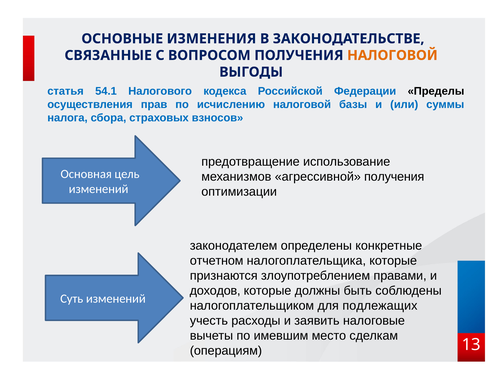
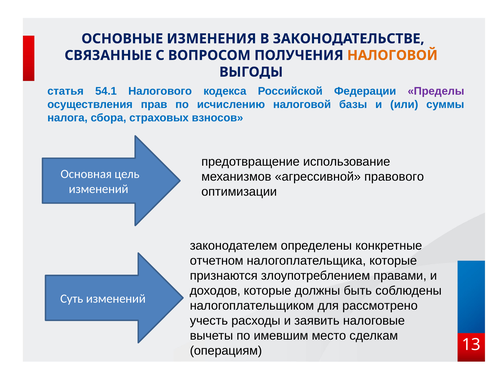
Пределы colour: black -> purple (436, 91)
агрессивной получения: получения -> правового (394, 176)
подлежащих: подлежащих -> рассмотрено (380, 305)
